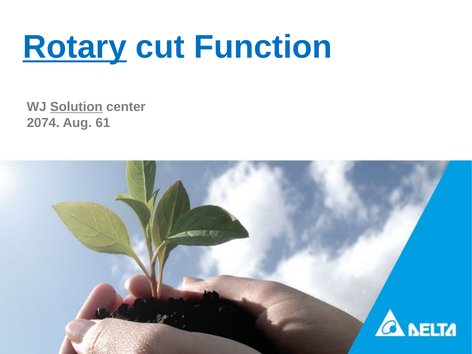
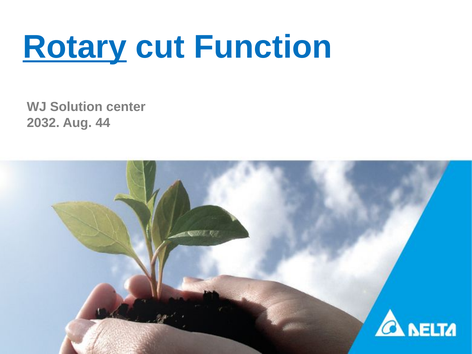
Solution underline: present -> none (76, 107)
2074: 2074 -> 2032 (43, 123)
61: 61 -> 44 (103, 123)
